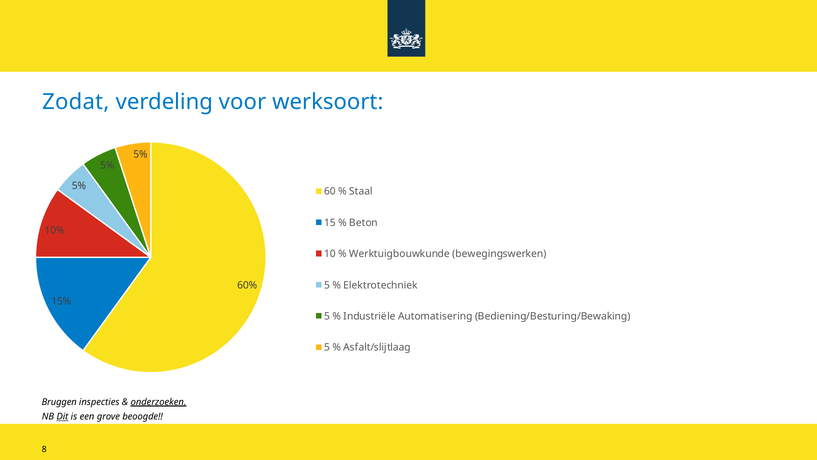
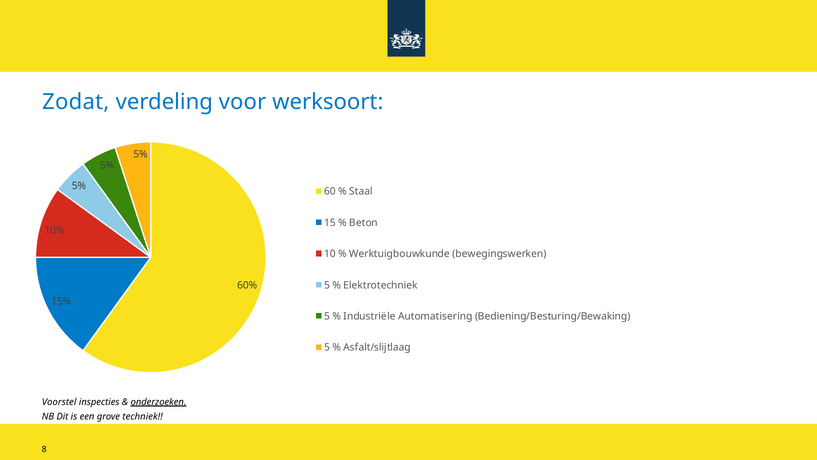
Bruggen: Bruggen -> Voorstel (59, 402)
Dit underline: present -> none (62, 416)
beoogde: beoogde -> techniek (143, 416)
